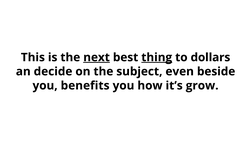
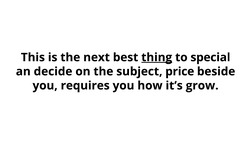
next underline: present -> none (97, 57)
dollars: dollars -> special (210, 57)
even: even -> price (180, 72)
benefits: benefits -> requires (85, 86)
